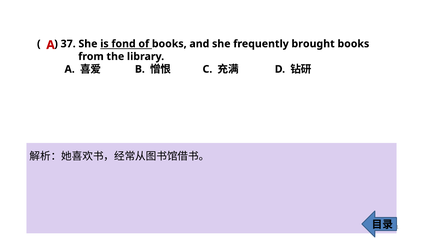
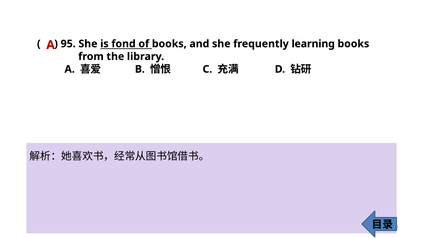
37: 37 -> 95 (68, 44)
brought: brought -> learning (313, 44)
